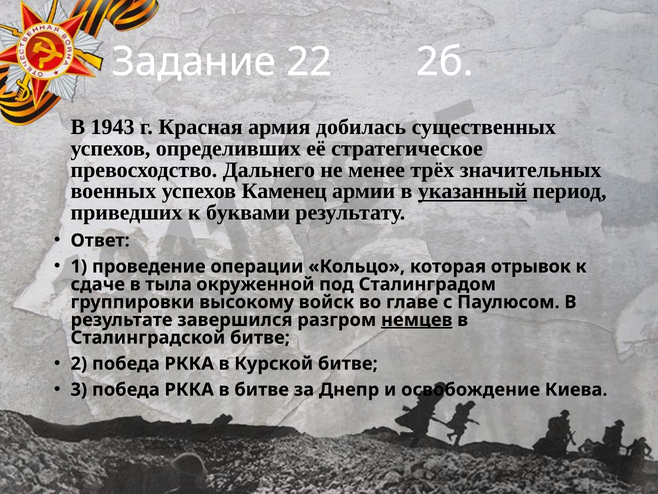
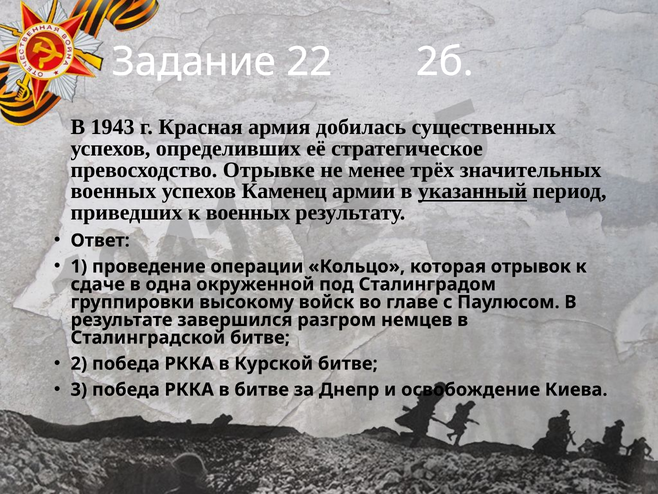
Дальнего: Дальнего -> Отрывке (269, 170)
к буквами: буквами -> военных (248, 212)
тыла: тыла -> одна (168, 284)
немцев underline: present -> none (417, 320)
